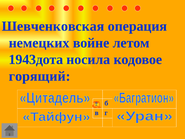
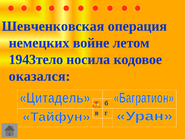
1943дота: 1943дота -> 1943тело (36, 59)
горящий: горящий -> оказался (40, 76)
